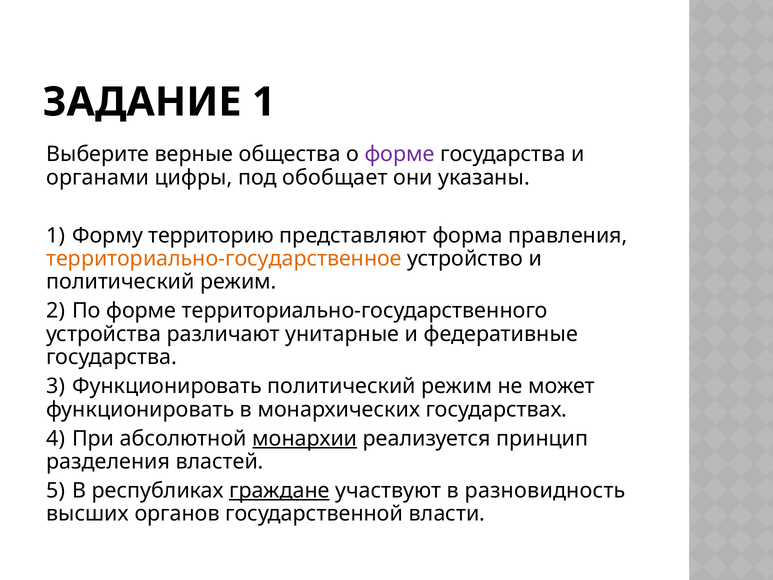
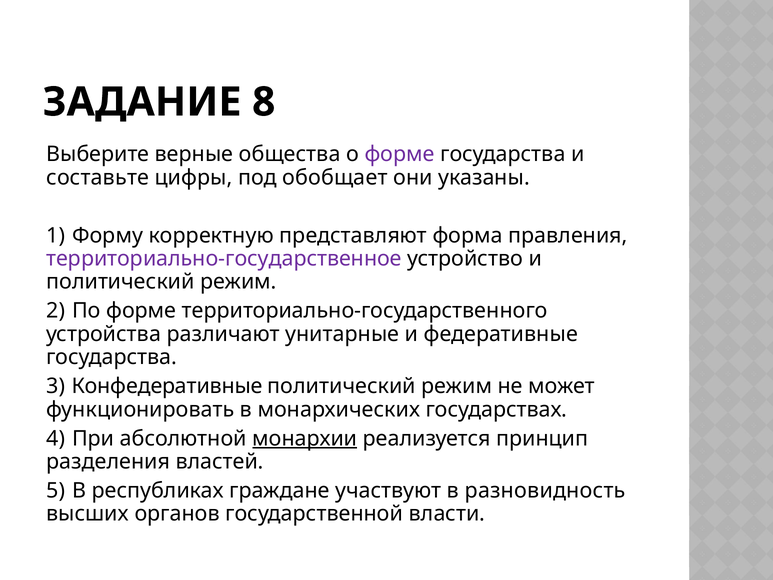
ЗАДАНИЕ 1: 1 -> 8 (264, 102)
органами: органами -> составьте (98, 177)
территорию: территорию -> корректную (211, 235)
территориально-государственное colour: orange -> purple (224, 259)
3 Функционировать: Функционировать -> Конфедеративные (167, 386)
граждане underline: present -> none (279, 490)
